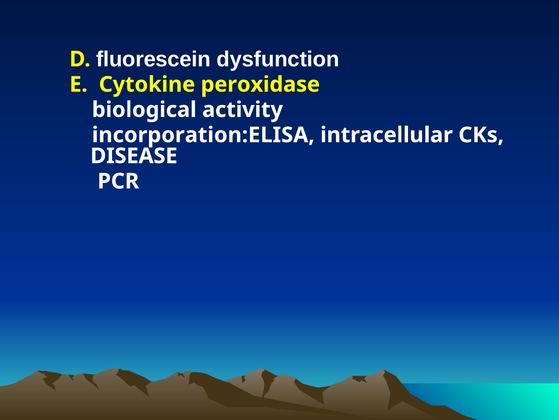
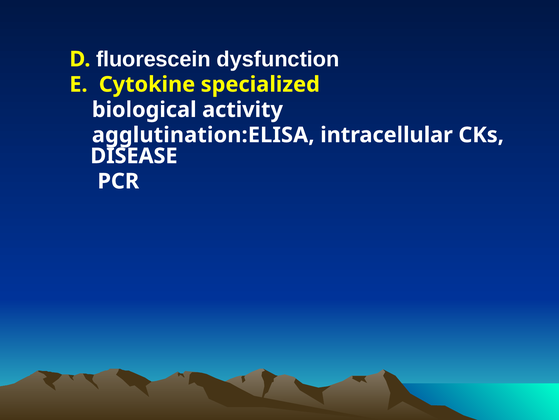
peroxidase: peroxidase -> specialized (260, 84)
incorporation:ELISA: incorporation:ELISA -> agglutination:ELISA (203, 135)
